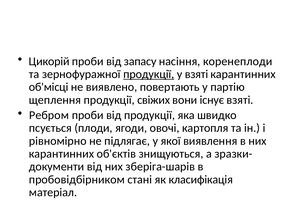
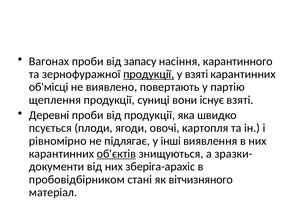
Цикорій: Цикорій -> Вагонах (49, 61)
коренеплоди: коренеплоди -> карантинного (238, 61)
свіжих: свіжих -> суниці (154, 100)
Ребром: Ребром -> Деревні (49, 116)
якої: якої -> інші (171, 141)
об'єктів underline: none -> present (116, 154)
зберіга-шарів: зберіга-шарів -> зберіга-арахіс (160, 167)
класифікація: класифікація -> вітчизняного (201, 180)
